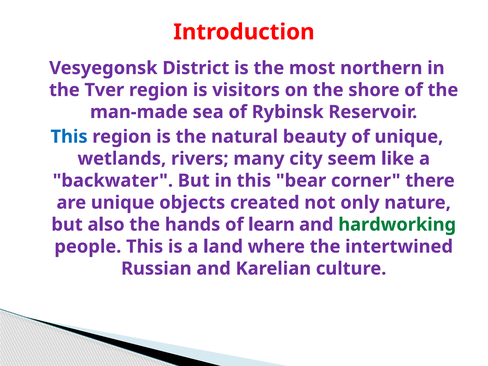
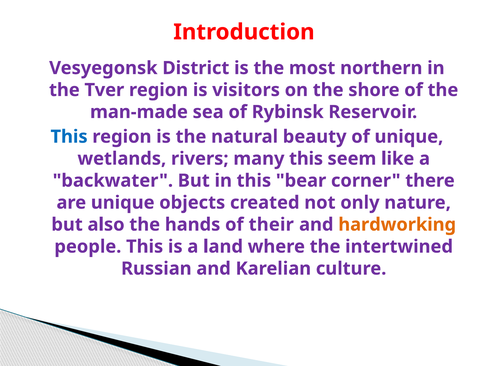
many city: city -> this (306, 159)
learn: learn -> their (271, 225)
hardworking colour: green -> orange (397, 225)
